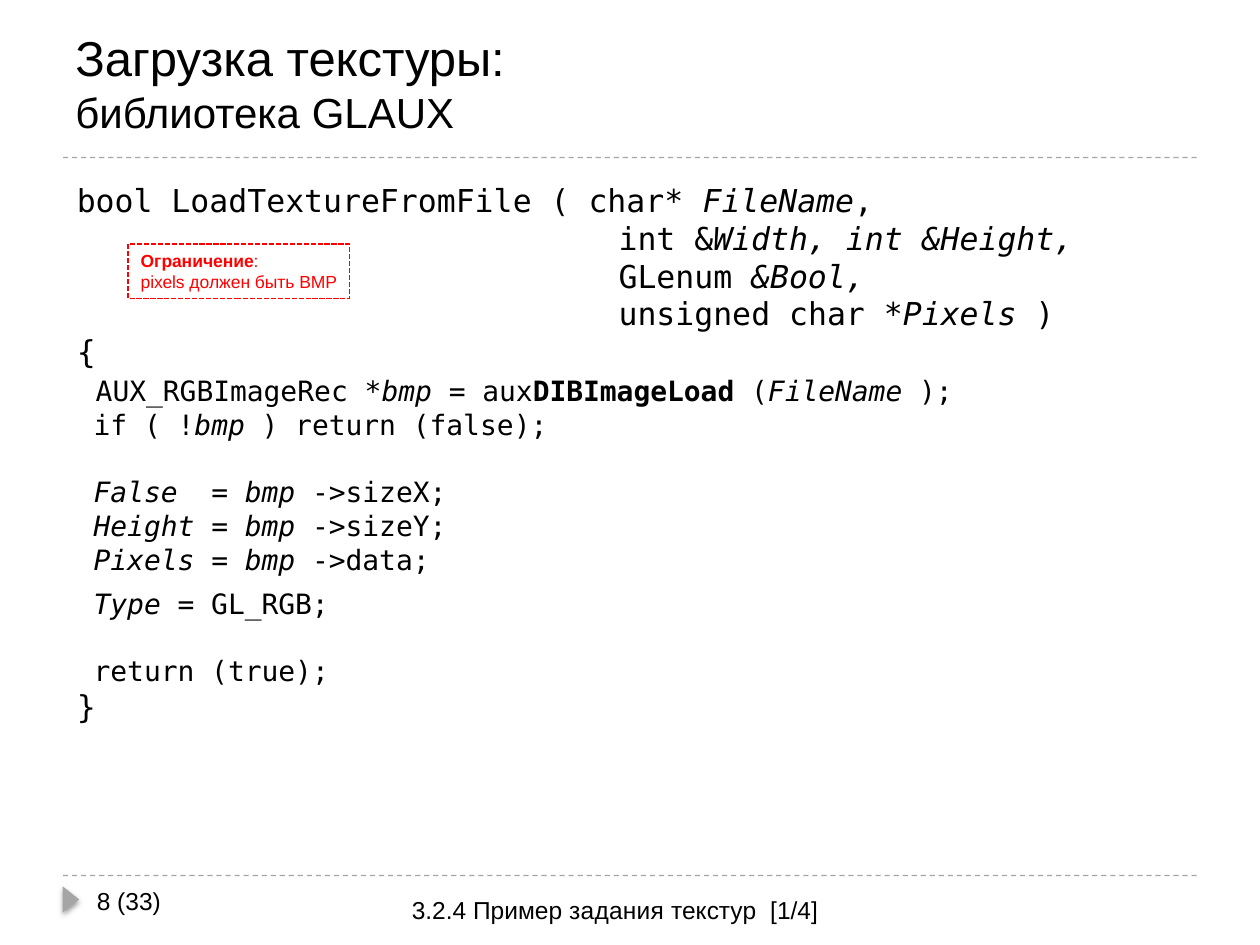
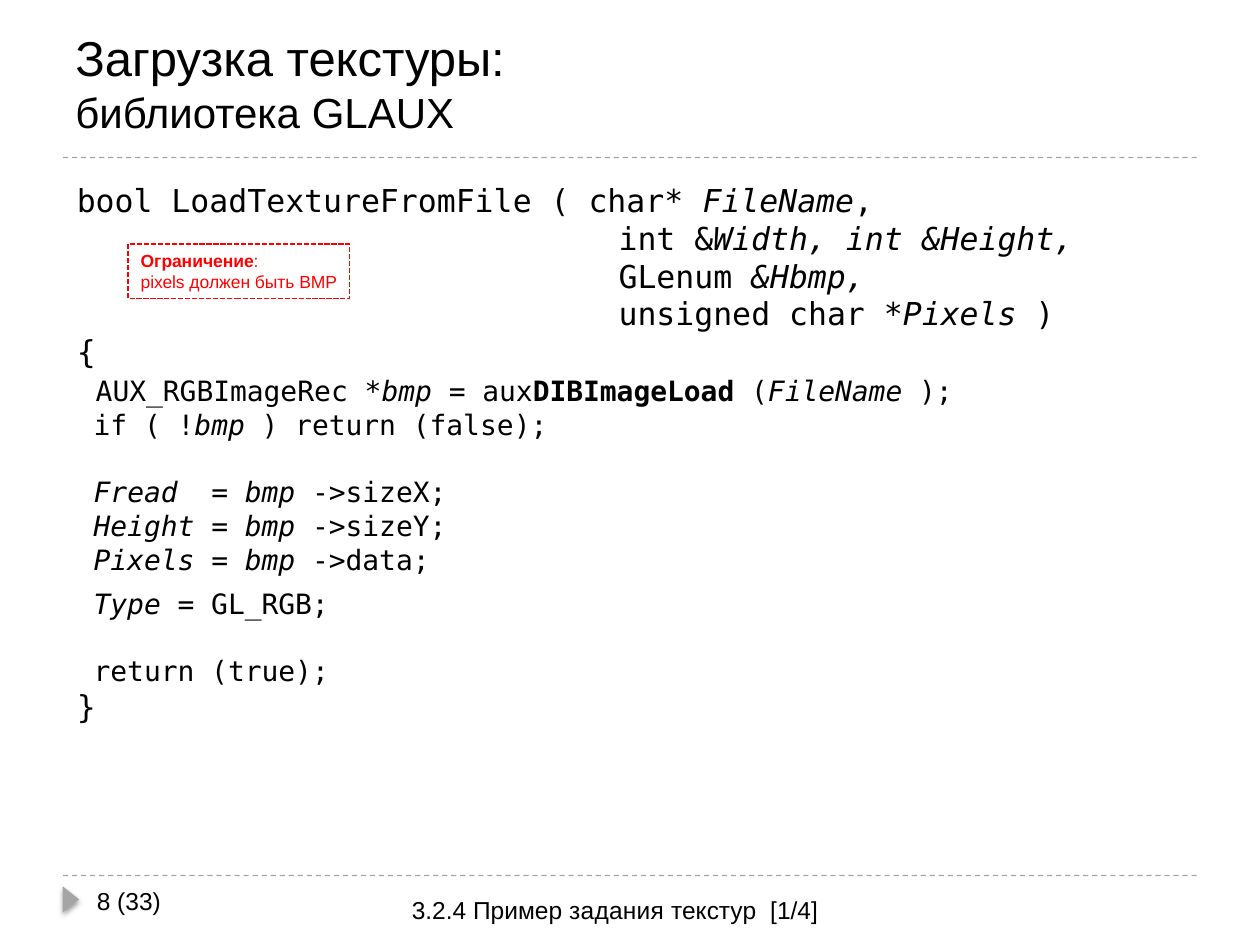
&Bool: &Bool -> &Hbmp (808, 278)
False: False -> Fread (136, 494)
